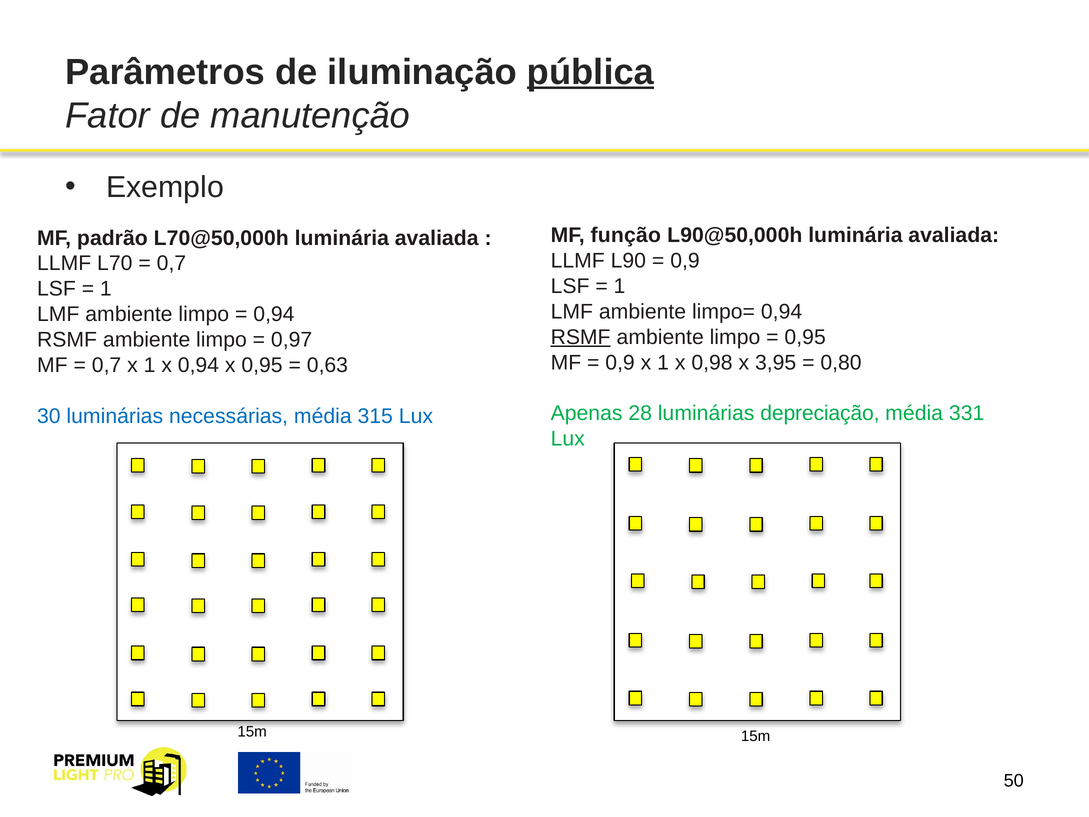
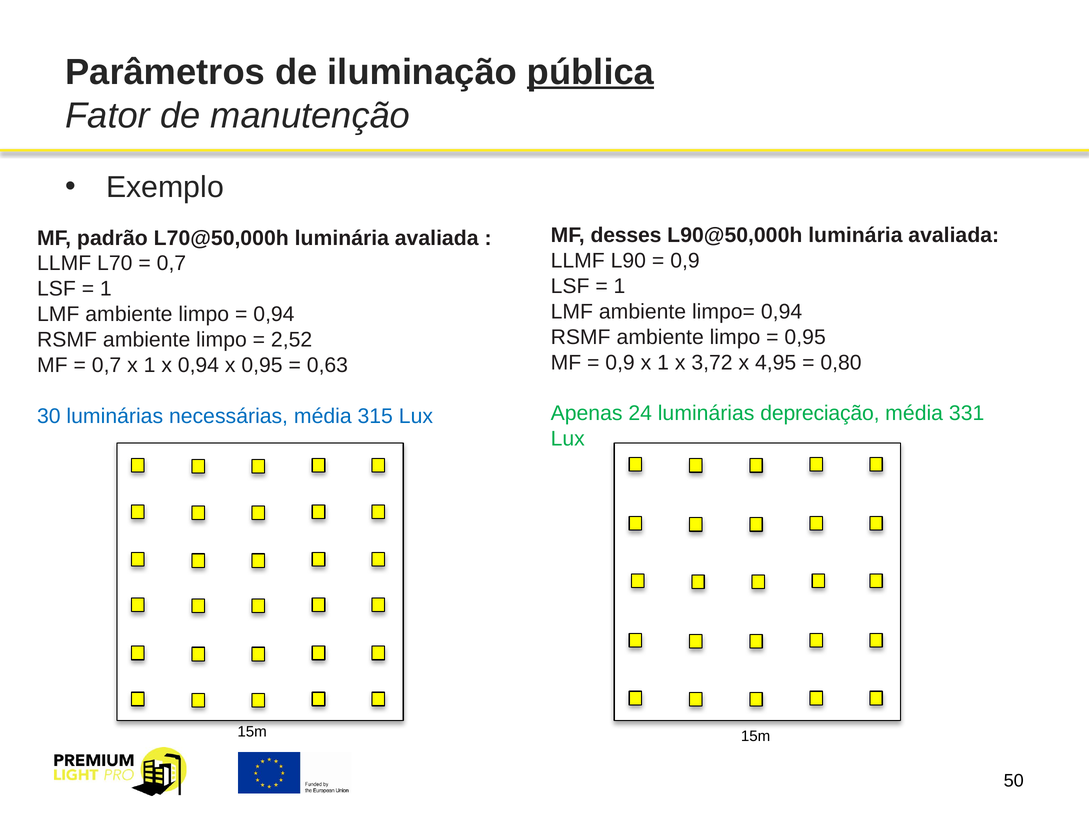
função: função -> desses (626, 235)
RSMF underline: present -> none (581, 337)
0,97: 0,97 -> 2,52 (292, 340)
0,98: 0,98 -> 3,72 (712, 362)
3,95: 3,95 -> 4,95 (776, 362)
28: 28 -> 24 (640, 413)
